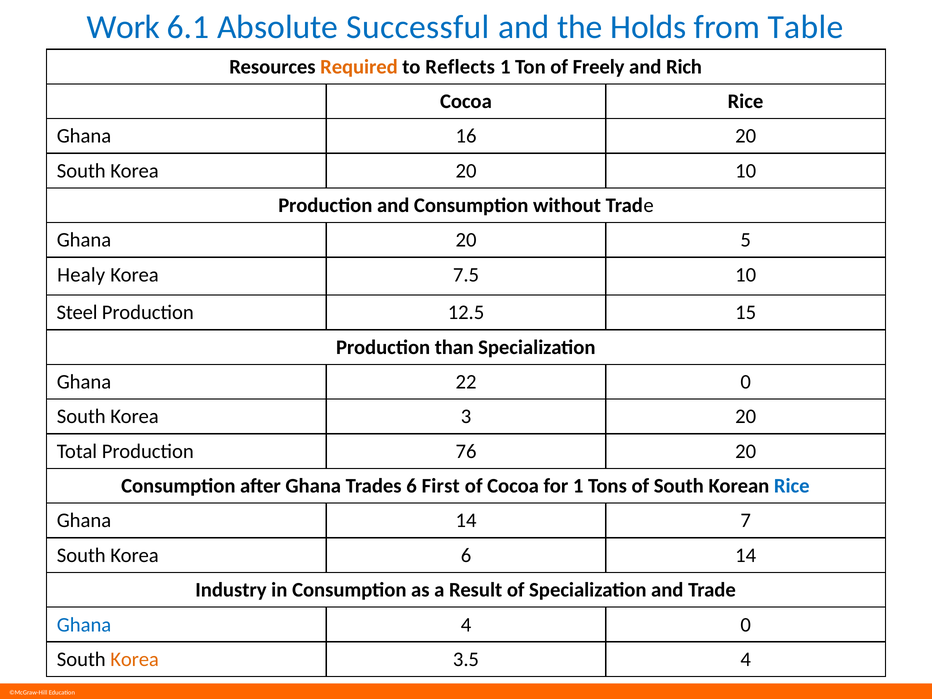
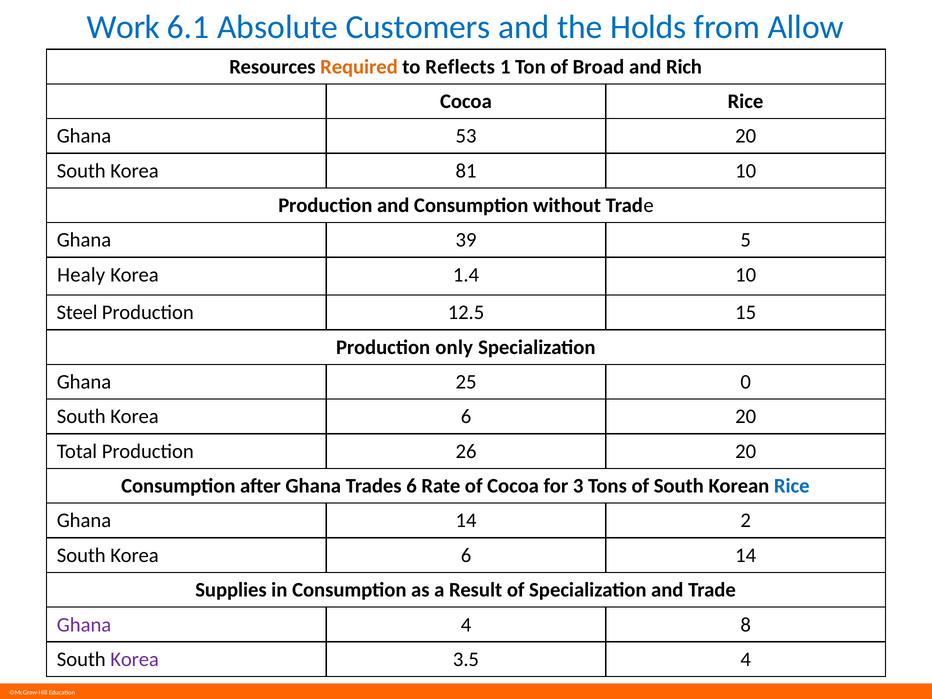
Successful: Successful -> Customers (418, 27)
Table: Table -> Allow (806, 27)
Freely: Freely -> Broad (598, 67)
16: 16 -> 53 (466, 136)
Korea 20: 20 -> 81 (466, 171)
Ghana 20: 20 -> 39 (466, 240)
7.5: 7.5 -> 1.4 (466, 275)
than: than -> only (454, 347)
22: 22 -> 25 (466, 382)
3: 3 -> 6 (466, 417)
76: 76 -> 26 (466, 451)
First: First -> Rate (441, 486)
for 1: 1 -> 3 (578, 486)
7: 7 -> 2 (746, 521)
Industry: Industry -> Supplies (231, 590)
Ghana colour: blue -> purple (84, 625)
4 0: 0 -> 8 (746, 625)
Korea colour: orange -> purple (135, 659)
